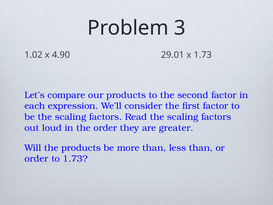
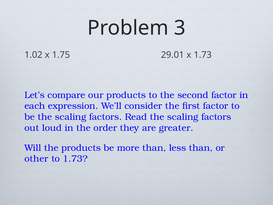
4.90: 4.90 -> 1.75 (61, 55)
order: order -> other (36, 159)
